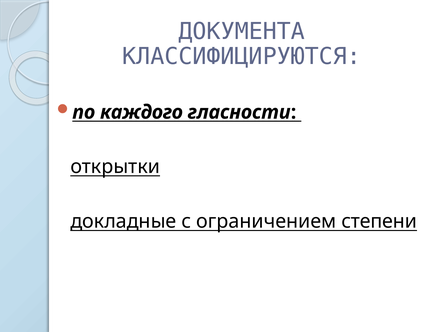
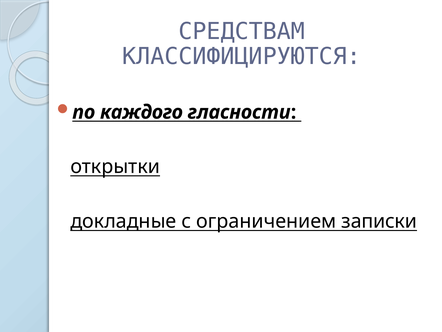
ДОКУМЕНТА: ДОКУМЕНТА -> СРЕДСТВАМ (242, 31)
степени: степени -> записки (379, 221)
